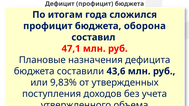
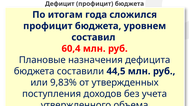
оборона: оборона -> уровнем (145, 26)
47,1: 47,1 -> 60,4 (71, 49)
43,6: 43,6 -> 44,5 (116, 71)
